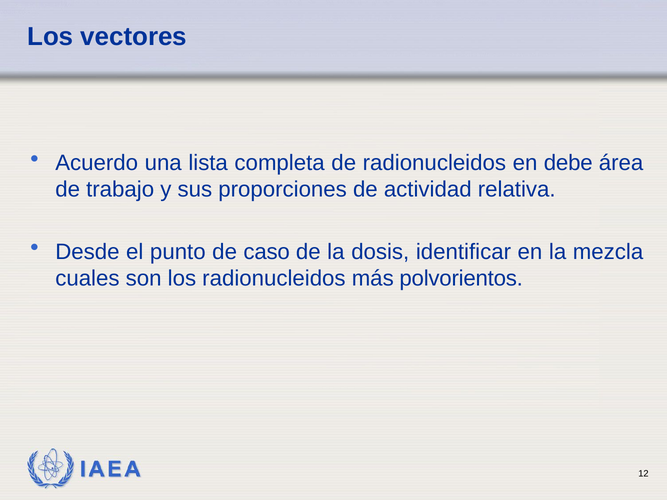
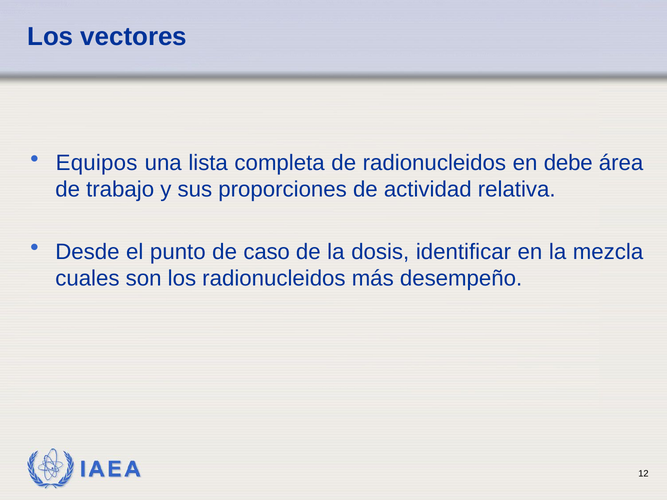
Acuerdo: Acuerdo -> Equipos (97, 163)
polvorientos: polvorientos -> desempeño (461, 278)
